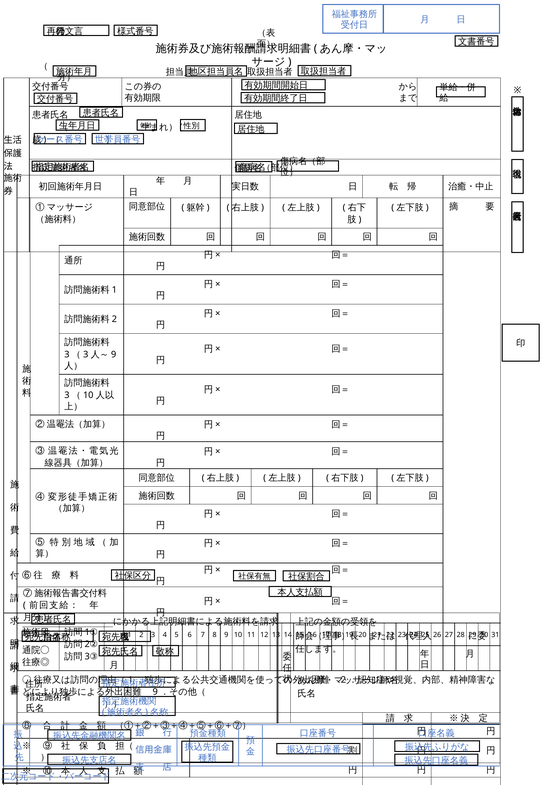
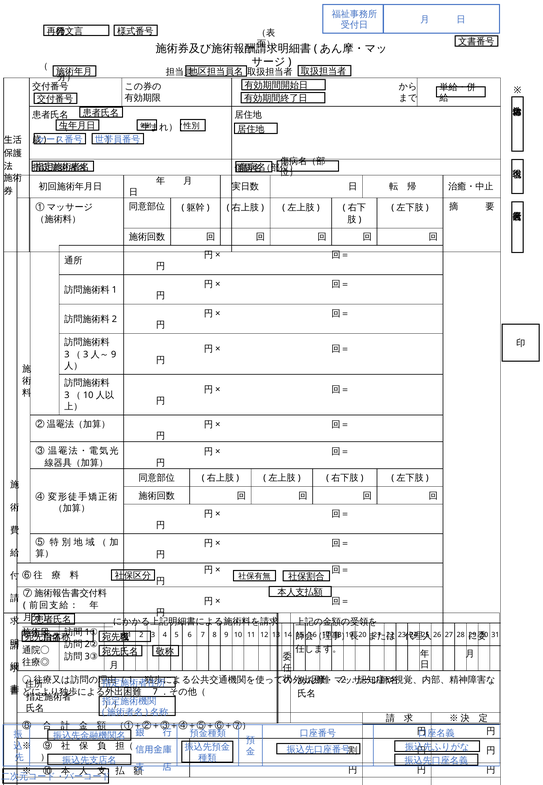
9: 9 -> 7 (155, 691)
